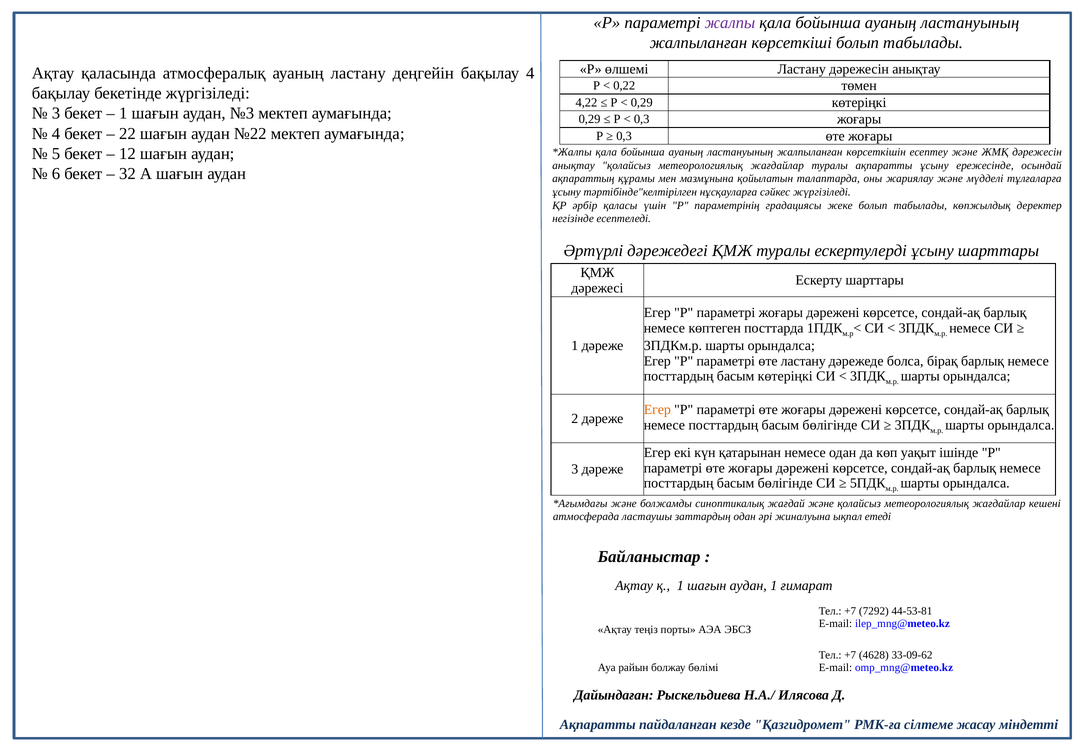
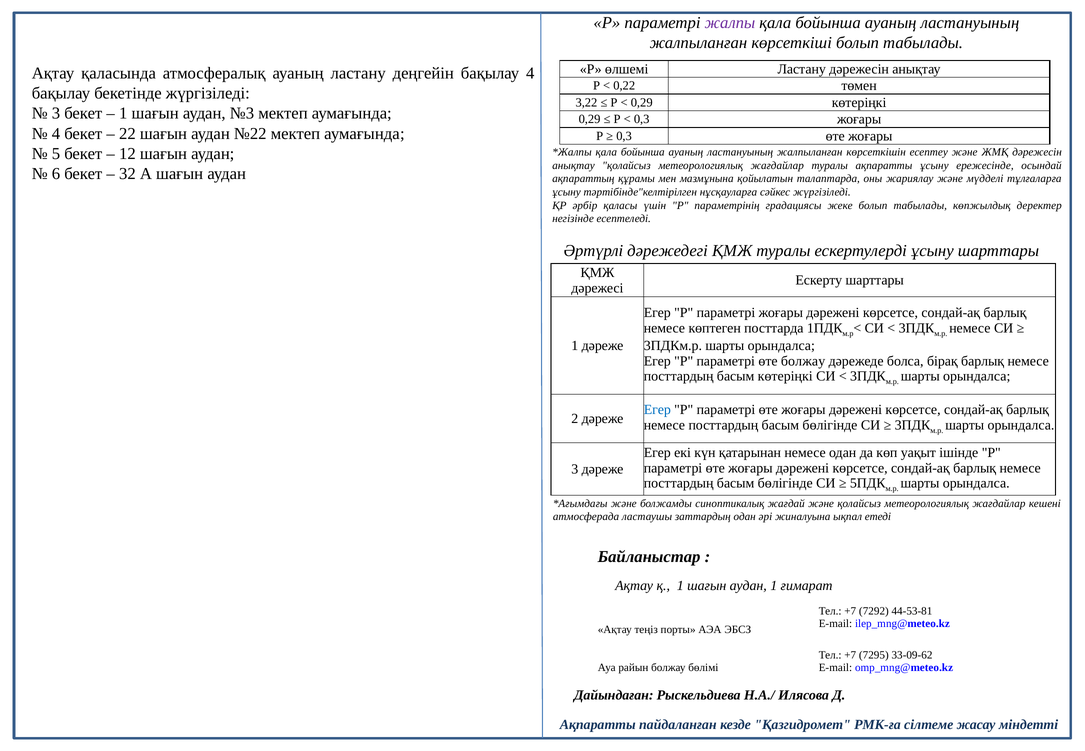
4,22: 4,22 -> 3,22 (586, 103)
өте ластану: ластану -> болжау (803, 361)
Егер colour: orange -> blue (657, 410)
4628: 4628 -> 7295 (874, 655)
